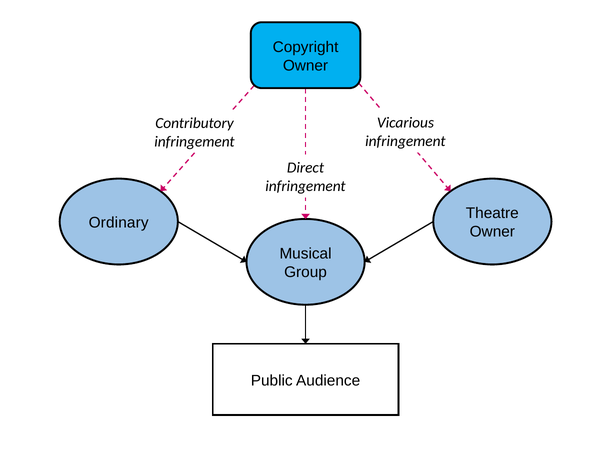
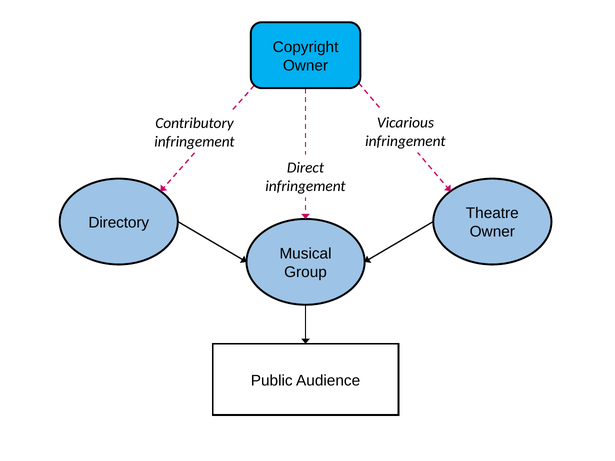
Ordinary: Ordinary -> Directory (119, 223)
